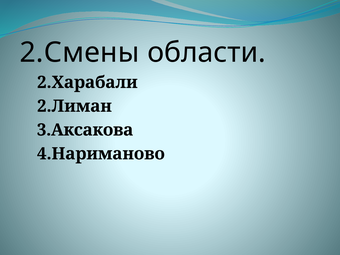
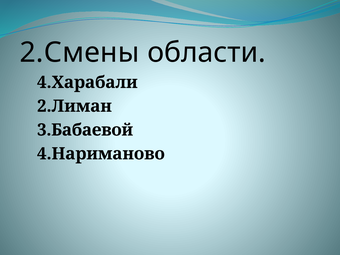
2.Харабали: 2.Харабали -> 4.Харабали (87, 82)
3.Аксакова: 3.Аксакова -> 3.Бабаевой (85, 130)
